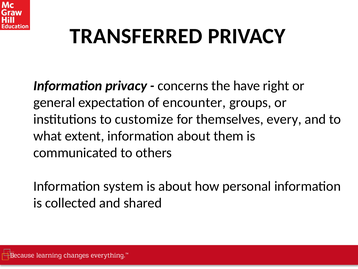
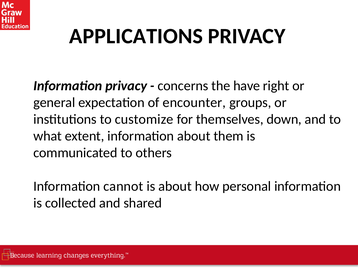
TRANSFERRED: TRANSFERRED -> APPLICATIONS (136, 36)
every: every -> down (284, 119)
system: system -> cannot (123, 186)
